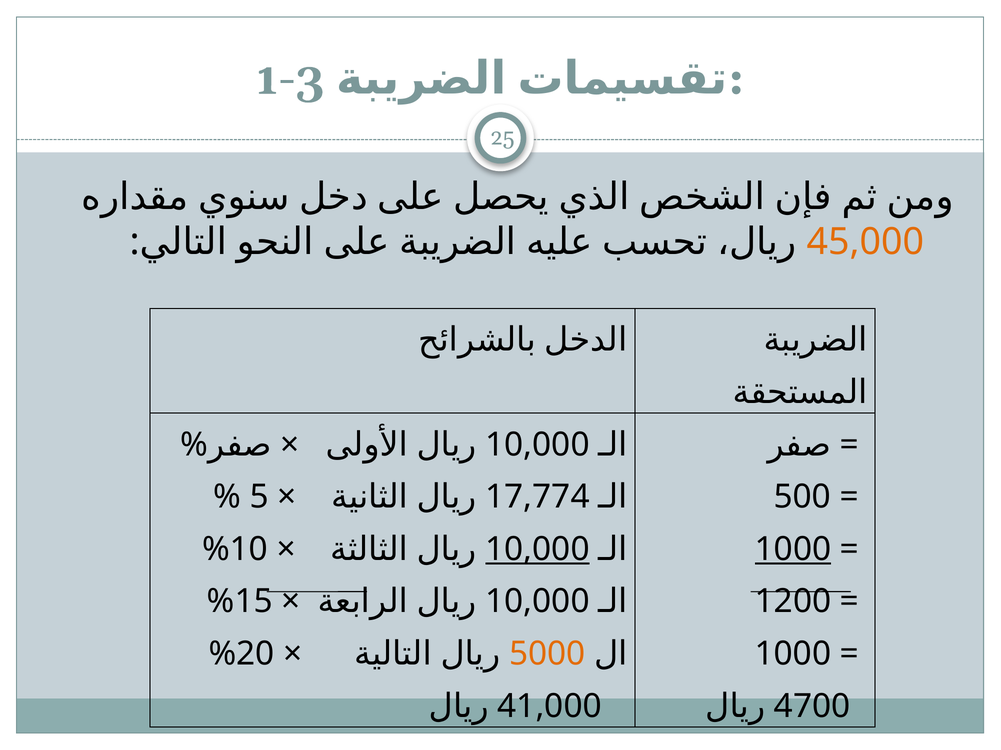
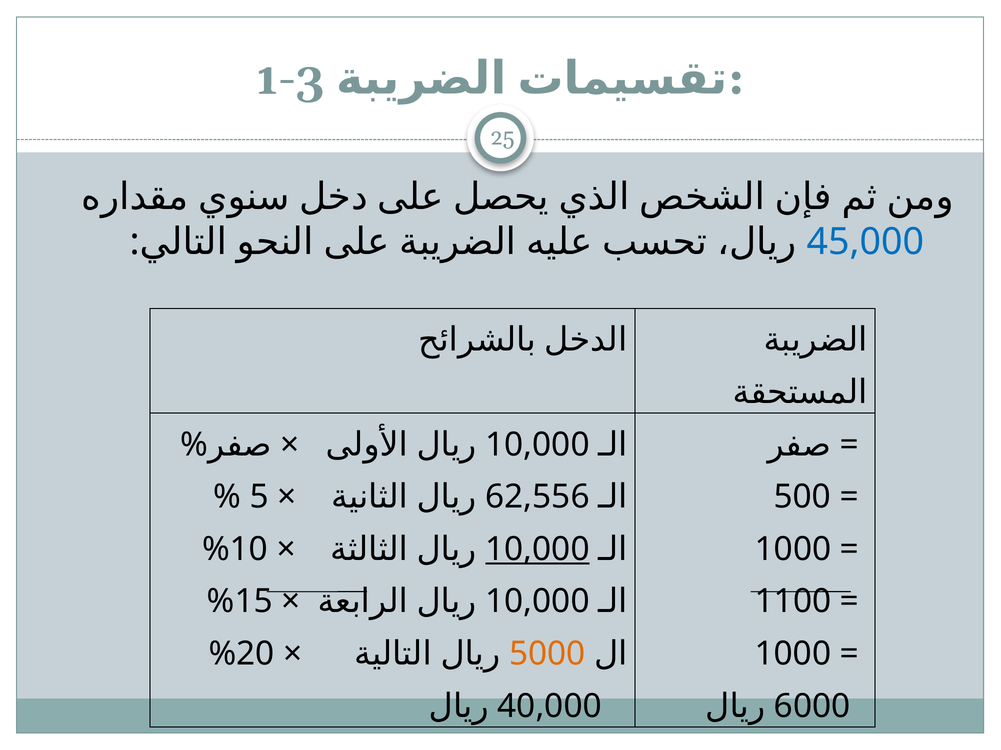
45,000 colour: orange -> blue (865, 242)
17,774: 17,774 -> 62,556 (538, 497)
1000 underline: present -> none (793, 550)
1200: 1200 -> 1100 (793, 602)
41,000: 41,000 -> 40,000 (550, 707)
4700: 4700 -> 6000 (812, 707)
